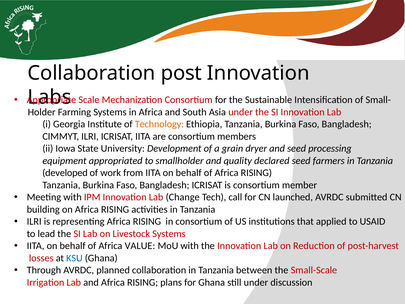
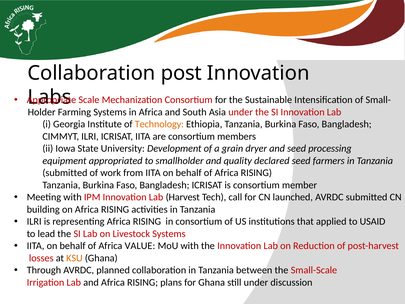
developed: developed -> submitted (65, 173)
Change: Change -> Harvest (183, 197)
KSU colour: blue -> orange (74, 258)
